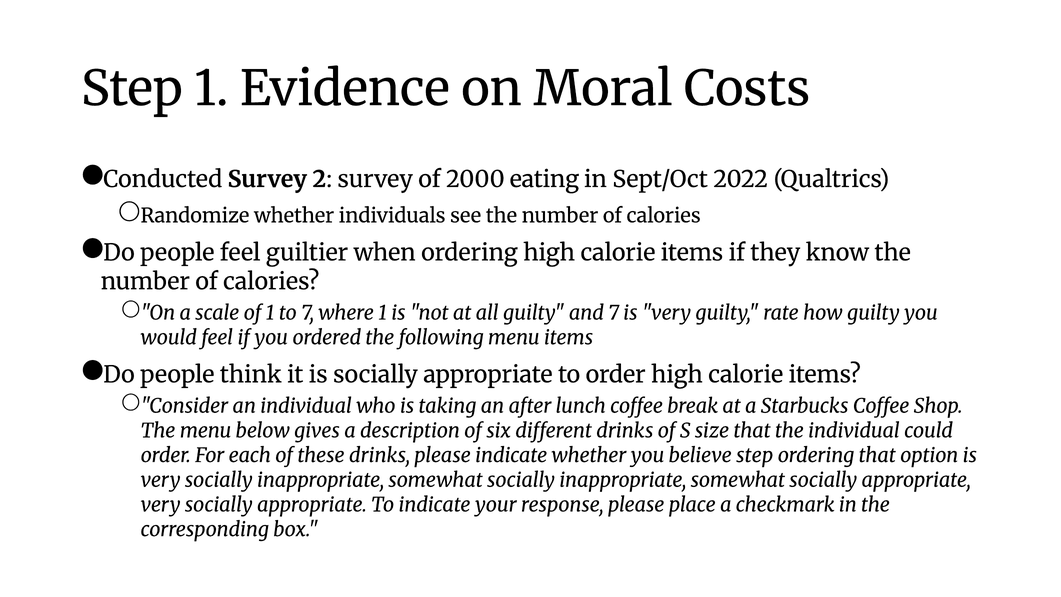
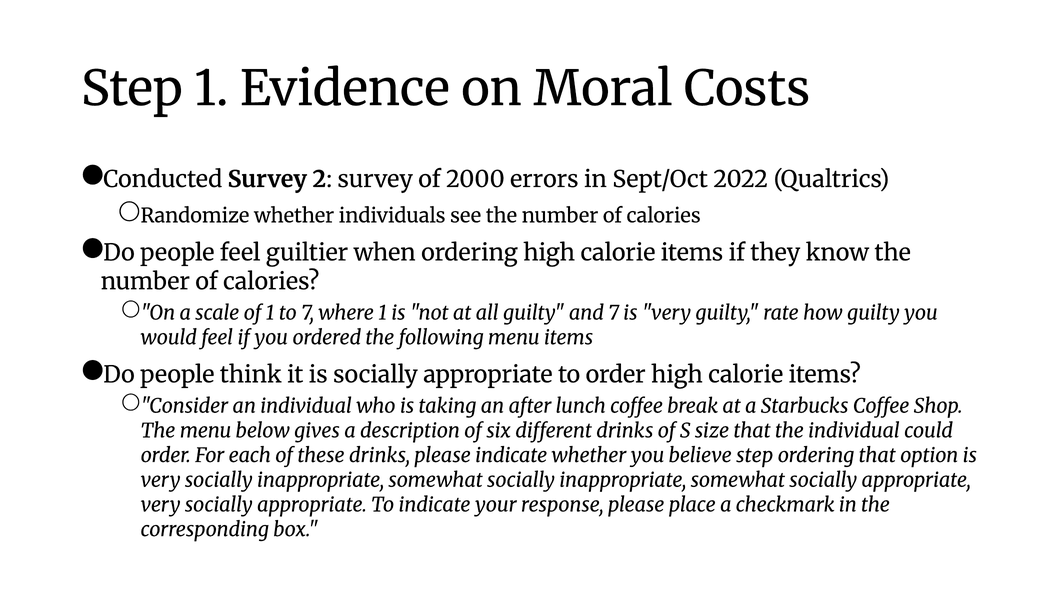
eating: eating -> errors (544, 179)
